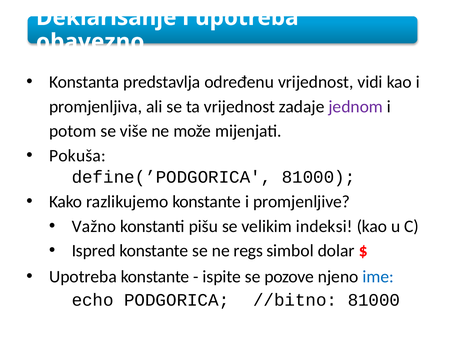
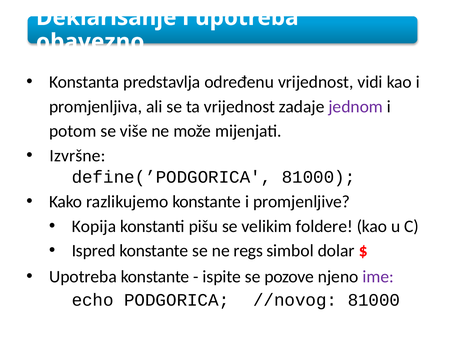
Pokuša: Pokuša -> Izvršne (77, 156)
Važno: Važno -> Kopija (94, 226)
indeksi: indeksi -> foldere (324, 226)
ime colour: blue -> purple (378, 277)
//bitno: //bitno -> //novog (295, 300)
